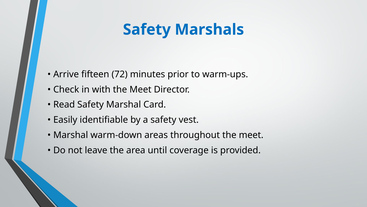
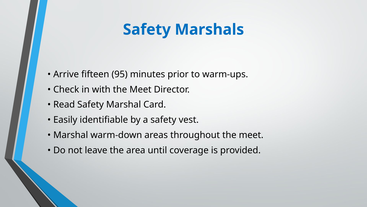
72: 72 -> 95 (120, 74)
